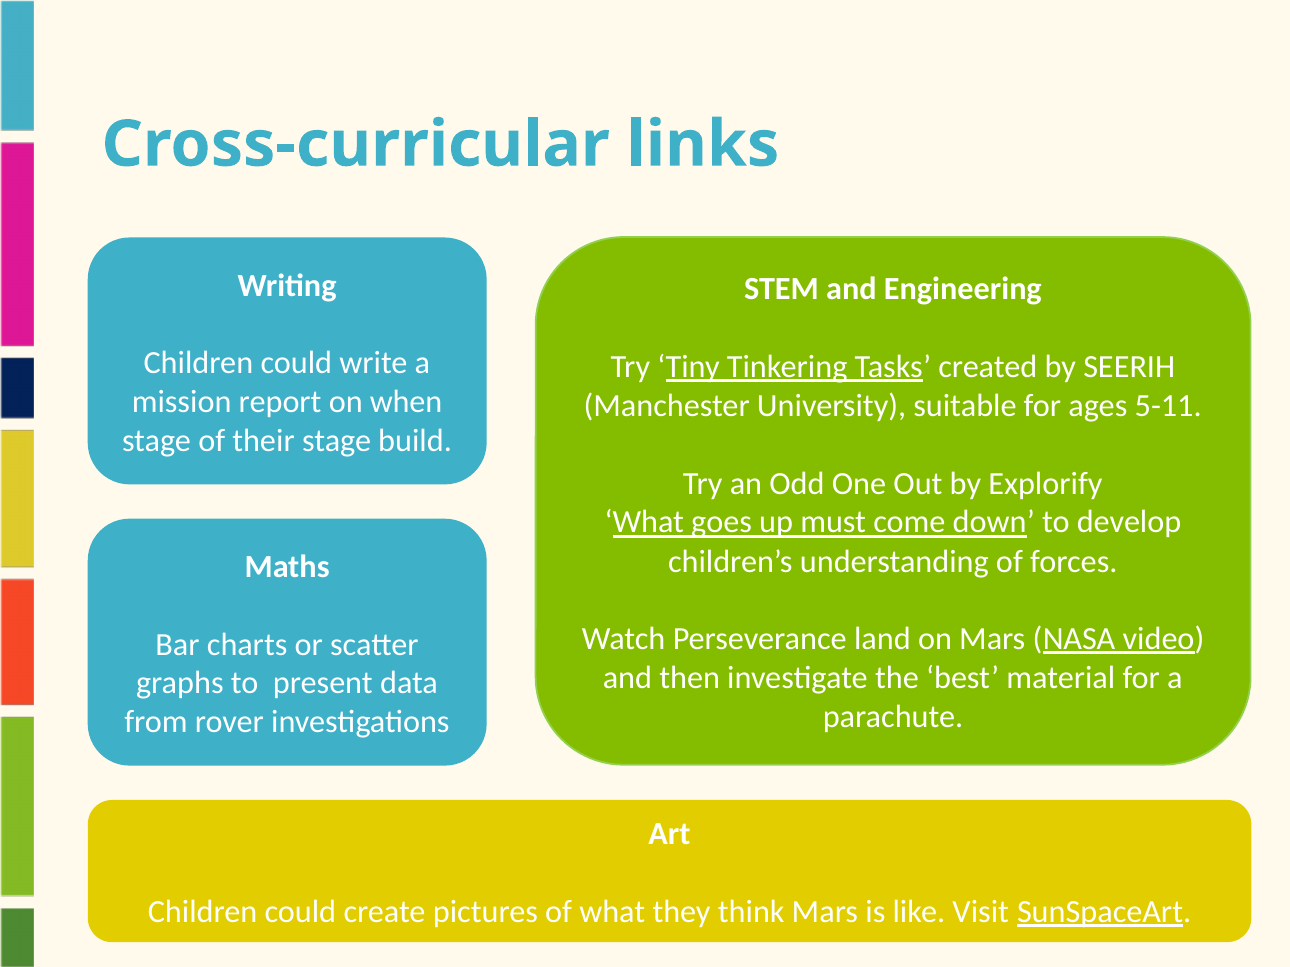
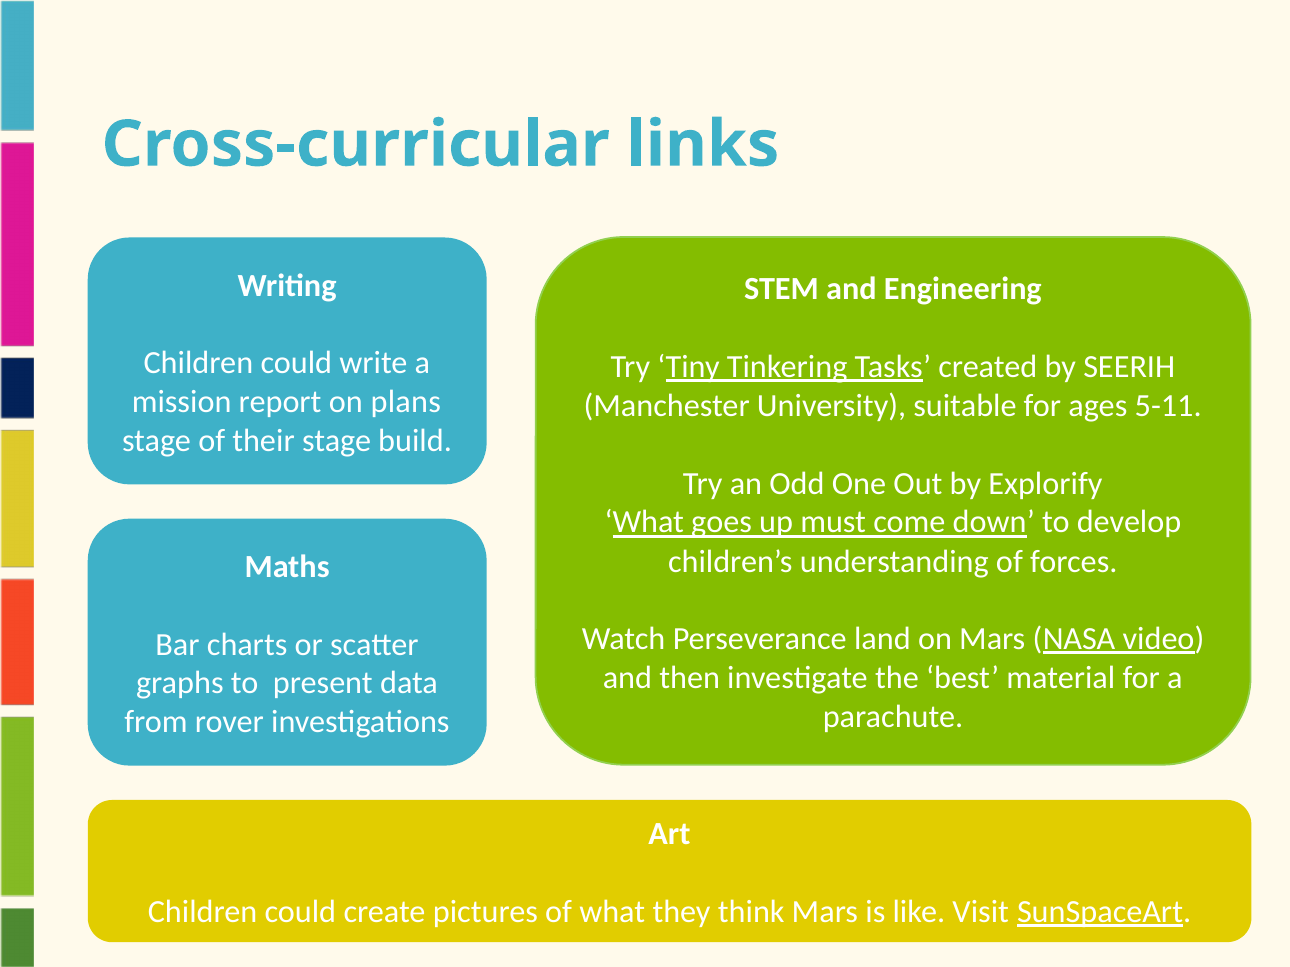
when: when -> plans (406, 402)
